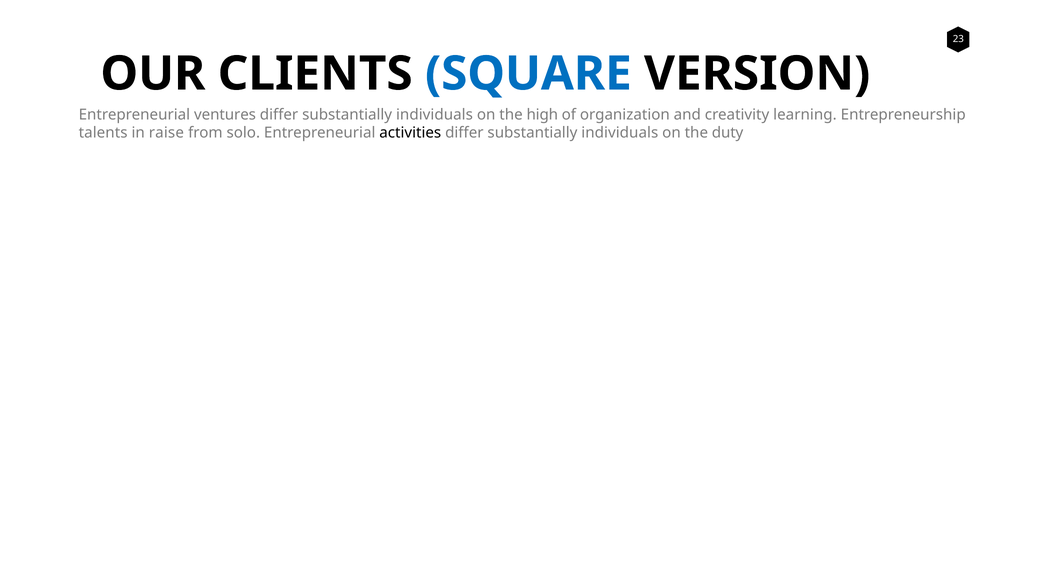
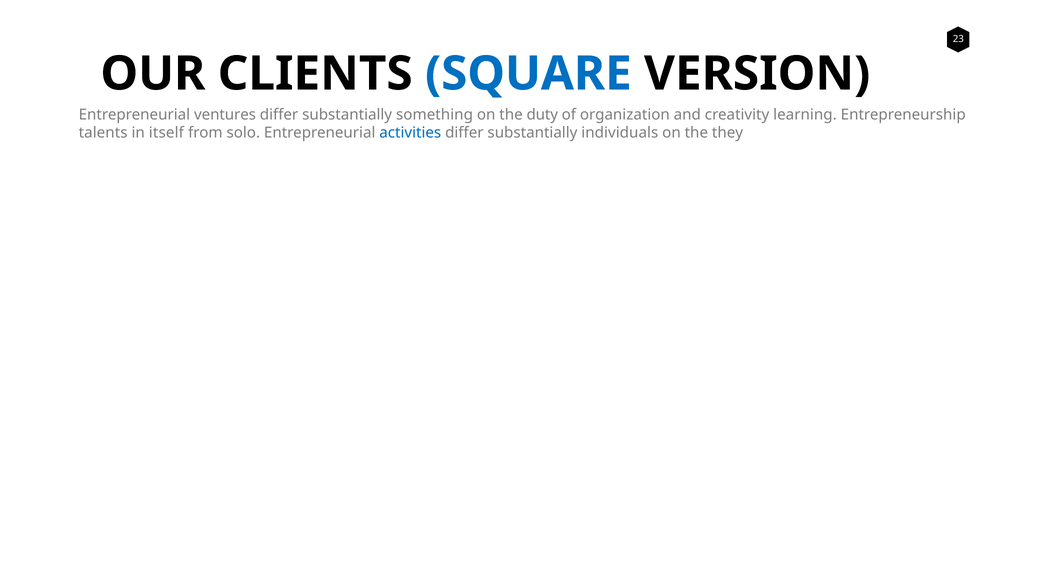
individuals: individuals -> something (434, 115)
high: high -> duty (542, 115)
raise: raise -> itself (166, 133)
activities colour: black -> blue (410, 133)
duty: duty -> they (728, 133)
